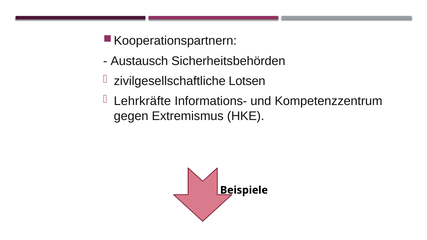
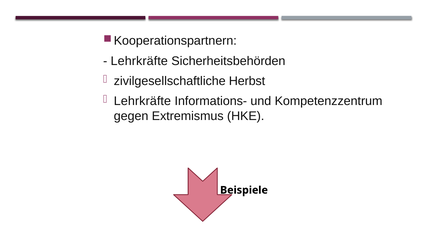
Austausch: Austausch -> Lehrkräfte (139, 61)
Lotsen: Lotsen -> Herbst (247, 81)
